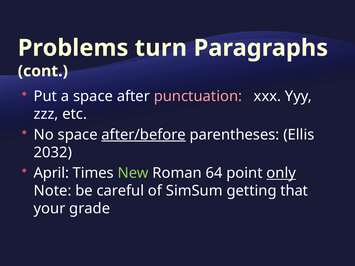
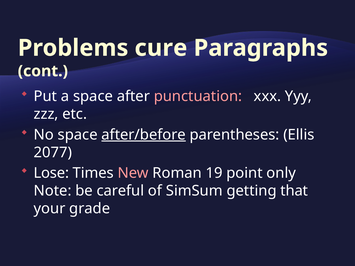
turn: turn -> cure (161, 48)
2032: 2032 -> 2077 (53, 153)
April: April -> Lose (51, 173)
New colour: light green -> pink (133, 173)
64: 64 -> 19 (214, 173)
only underline: present -> none (281, 173)
